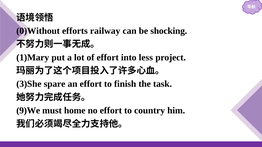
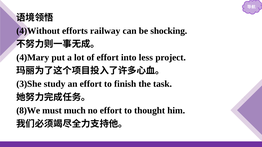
0)Without: 0)Without -> 4)Without (38, 31)
1)Mary: 1)Mary -> 4)Mary (33, 58)
spare: spare -> study (55, 84)
9)We: 9)We -> 8)We (28, 111)
home: home -> much (75, 111)
country: country -> thought (150, 111)
